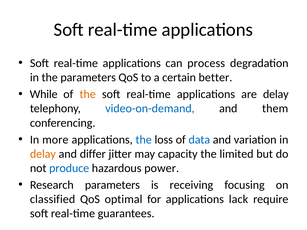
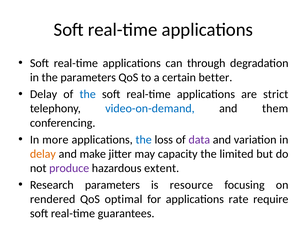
process: process -> through (206, 63)
While: While -> Delay (44, 94)
the colour: orange -> blue (88, 94)
are delay: delay -> strict (276, 94)
data colour: blue -> purple (199, 140)
differ: differ -> make (93, 154)
produce colour: blue -> purple (69, 168)
power: power -> extent (162, 168)
receiving: receiving -> resource (191, 185)
classified: classified -> rendered (53, 199)
lack: lack -> rate (239, 199)
